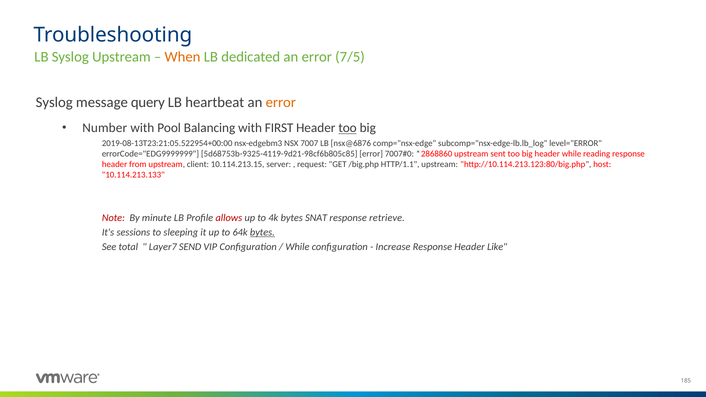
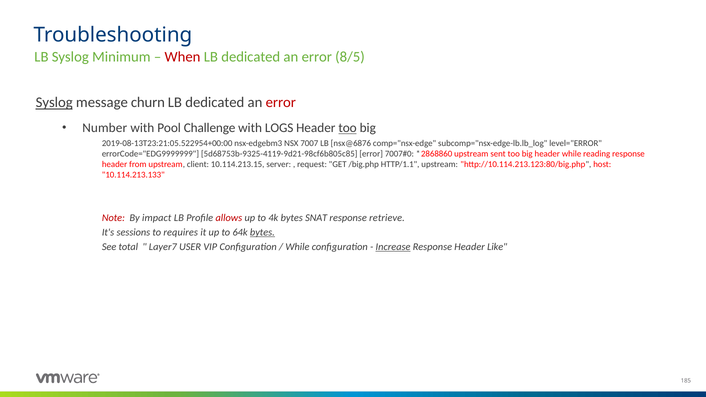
Syslog Upstream: Upstream -> Minimum (121, 57)
When colour: orange -> red (182, 57)
7/5: 7/5 -> 8/5 (350, 57)
Syslog underline: none -> present (54, 103)
query: query -> churn (148, 103)
heartbeat: heartbeat -> dedicated (215, 103)
error colour: orange -> red (281, 103)
Balancing: Balancing -> Challenge (210, 128)
FIRST: FIRST -> LOGS (279, 128)
minute: minute -> impact (157, 218)
sleeping: sleeping -> requires (181, 232)
SEND: SEND -> USER (190, 247)
Increase underline: none -> present (393, 247)
